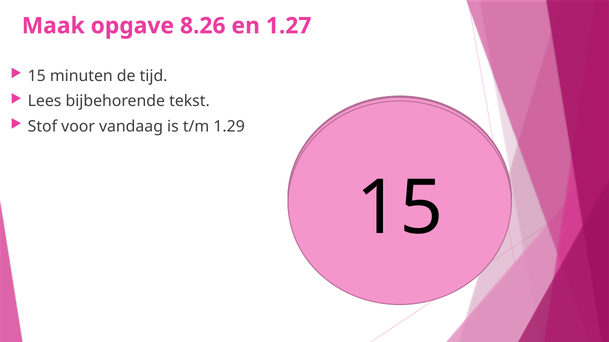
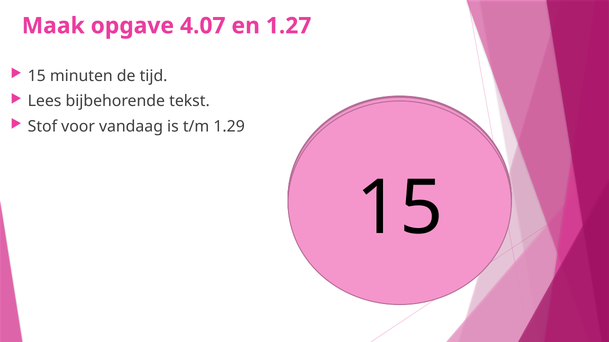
8.26: 8.26 -> 4.07 (203, 26)
